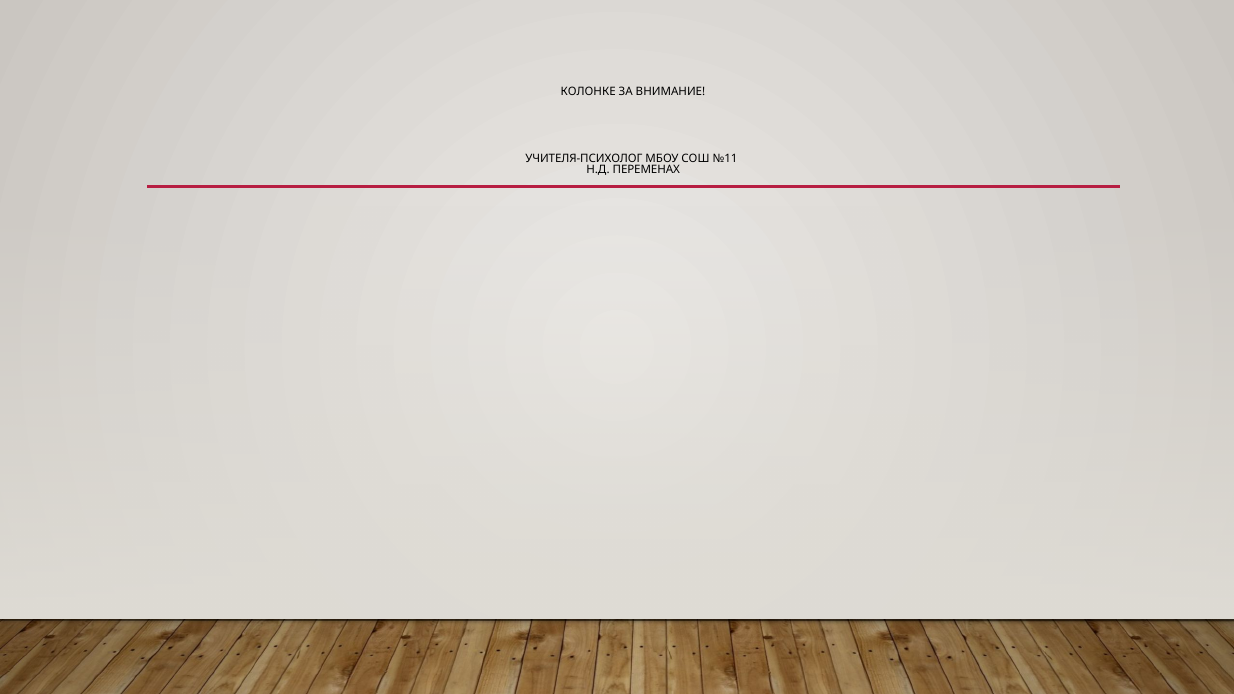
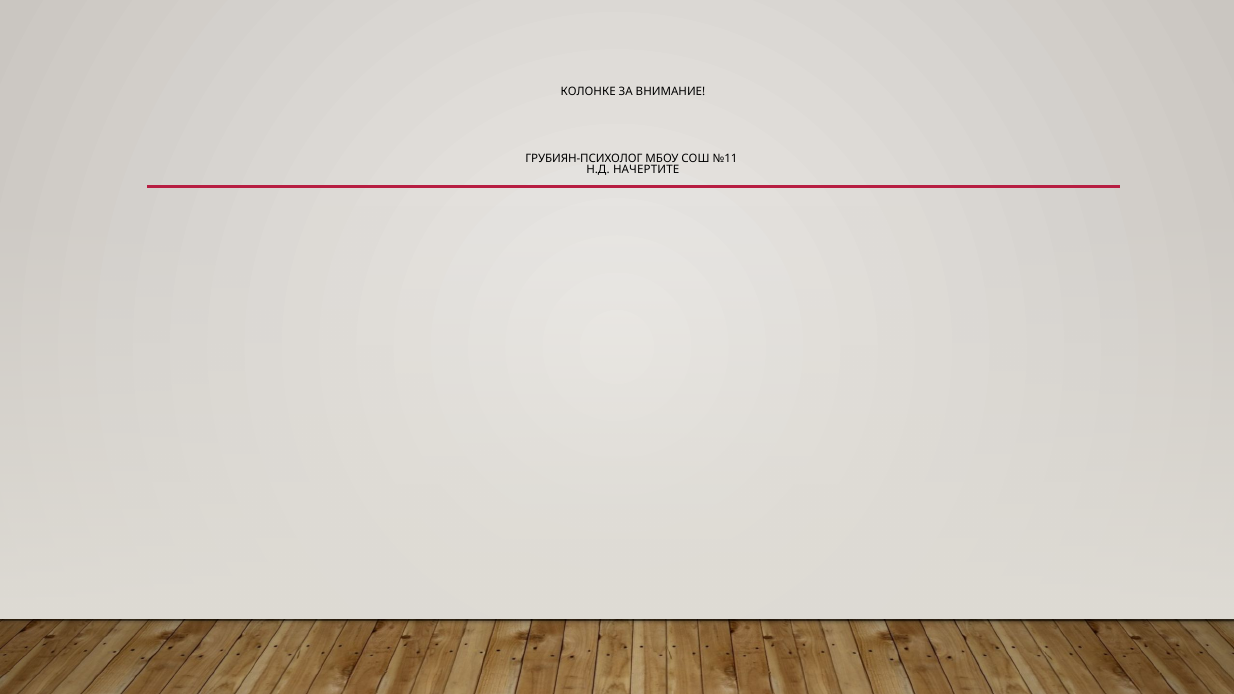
УЧИТЕЛЯ-ПСИХОЛОГ: УЧИТЕЛЯ-ПСИХОЛОГ -> ГРУБИЯН-ПСИХОЛОГ (584, 159)
ПЕРЕМЕНАХ: ПЕРЕМЕНАХ -> НАЧЕРТИТЕ (646, 170)
